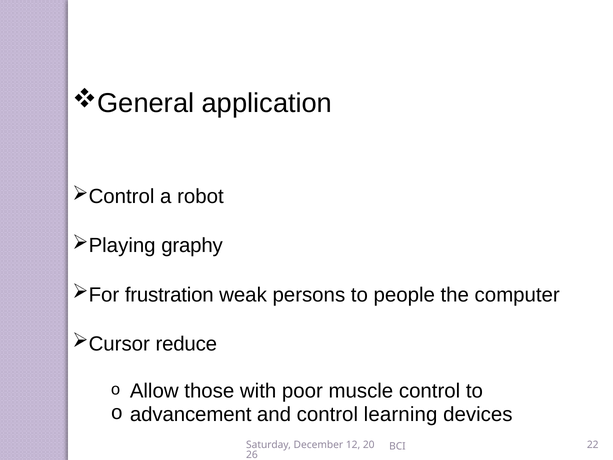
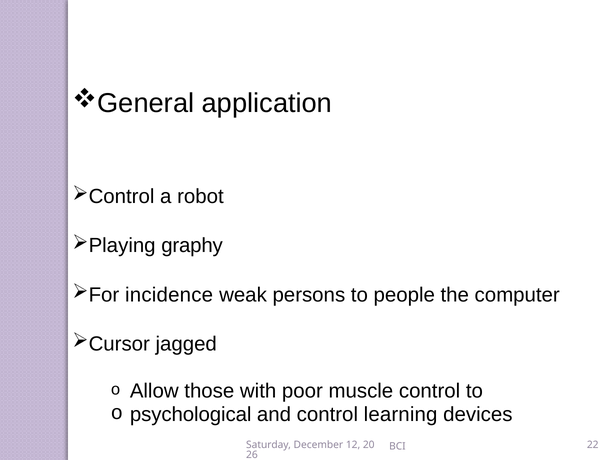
frustration: frustration -> incidence (169, 295)
reduce: reduce -> jagged (186, 344)
advancement: advancement -> psychological (191, 414)
